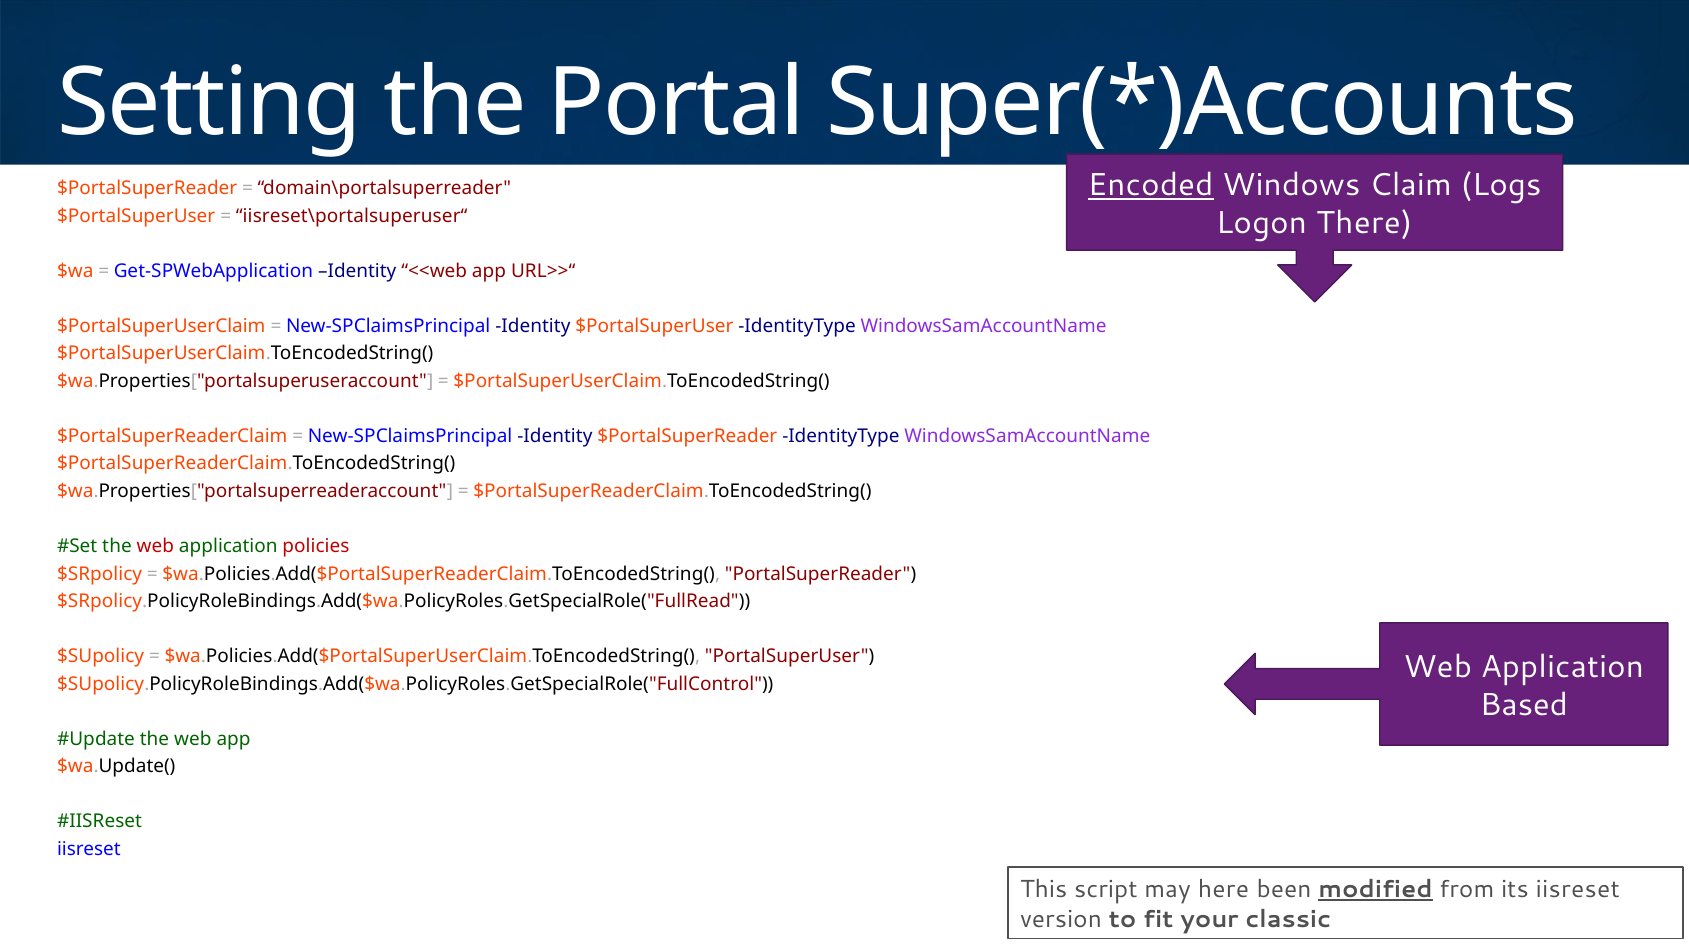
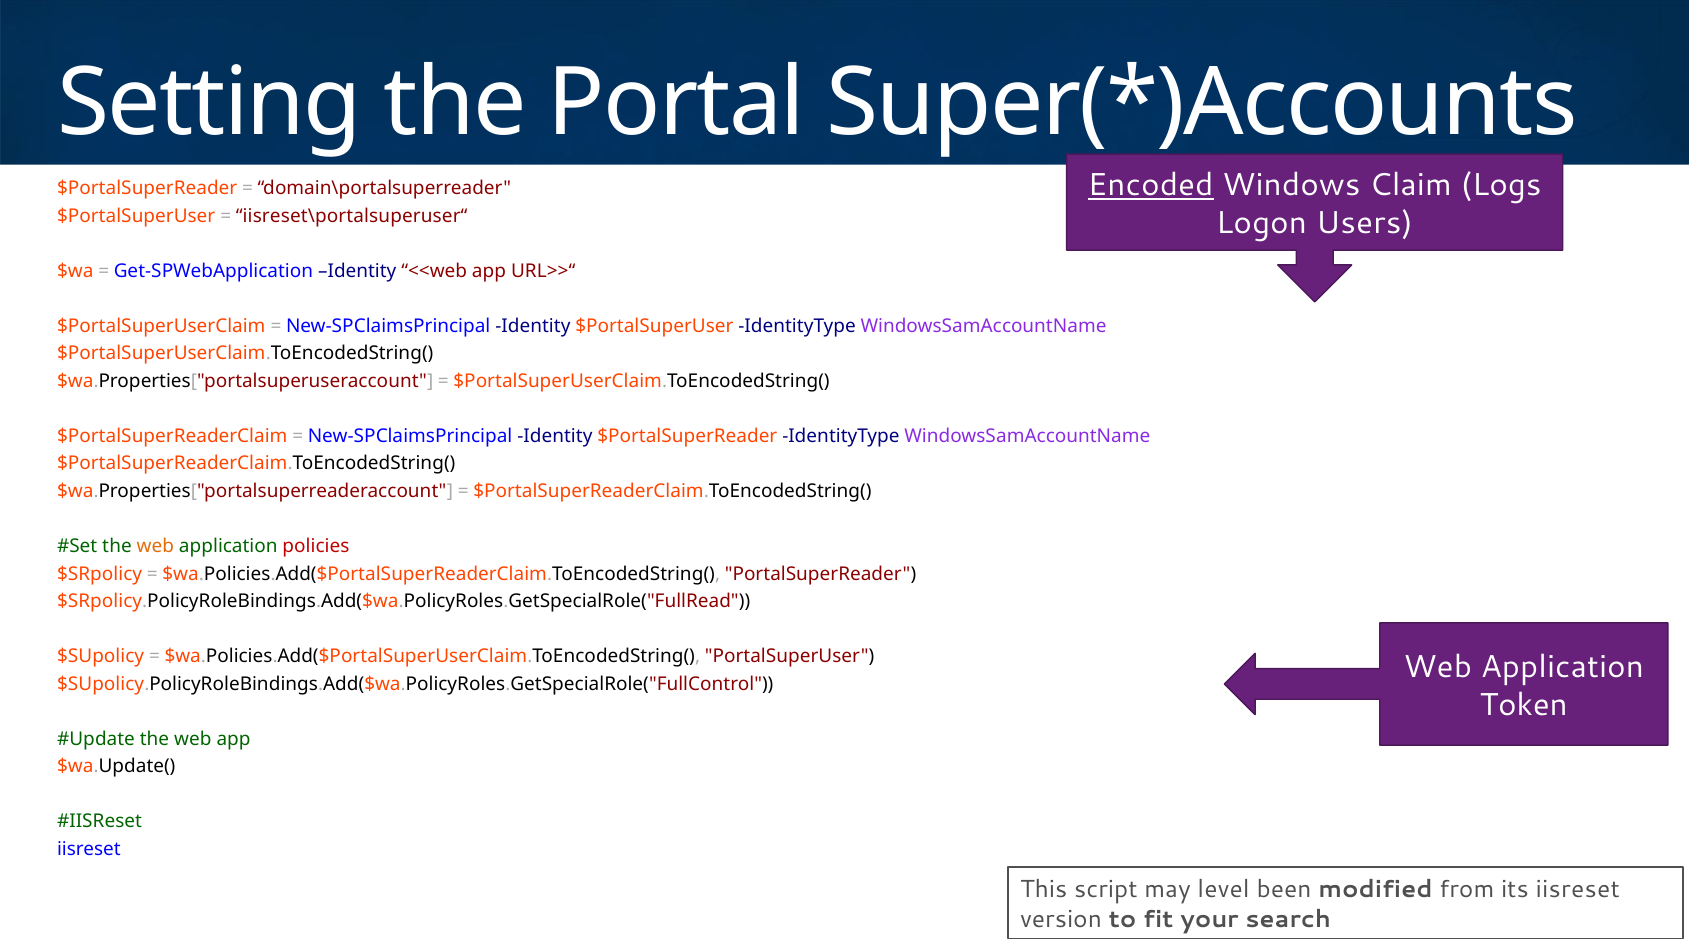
There: There -> Users (1364, 223)
web colour: red -> orange (155, 546)
Based: Based -> Token (1524, 705)
here: here -> level (1224, 889)
modified underline: present -> none (1375, 889)
classic: classic -> search (1288, 919)
